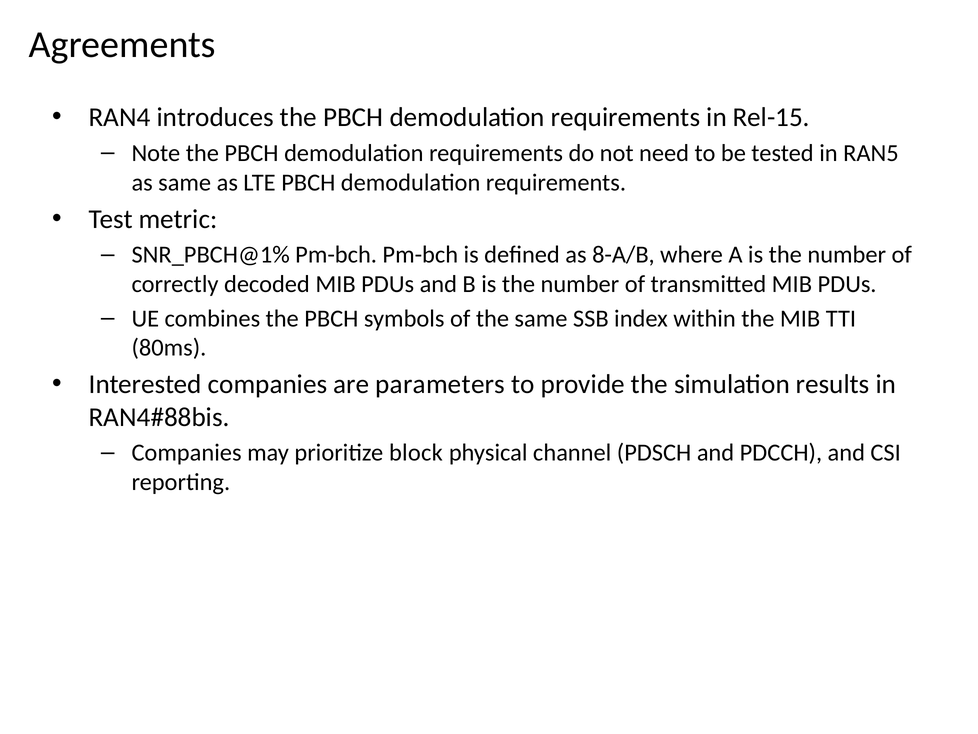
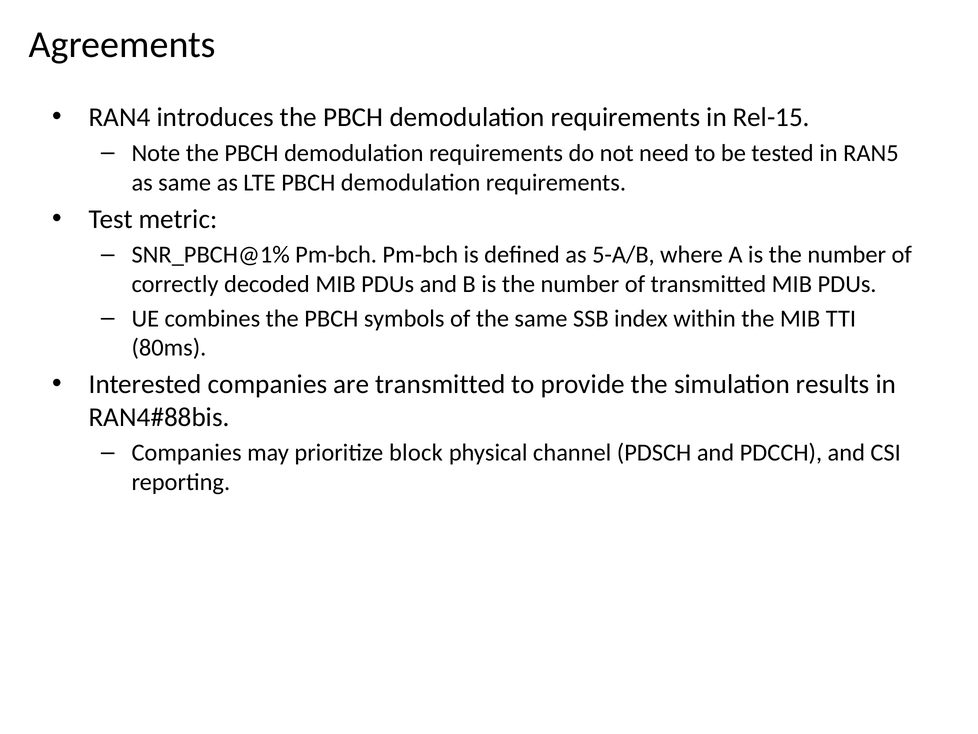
8-A/B: 8-A/B -> 5-A/B (623, 255)
are parameters: parameters -> transmitted (440, 384)
